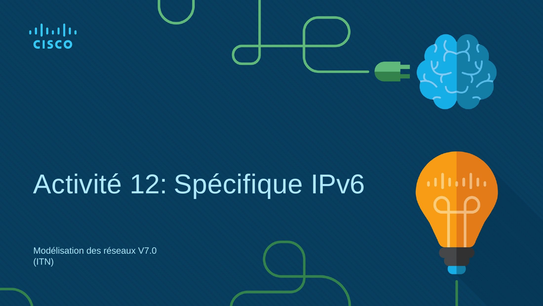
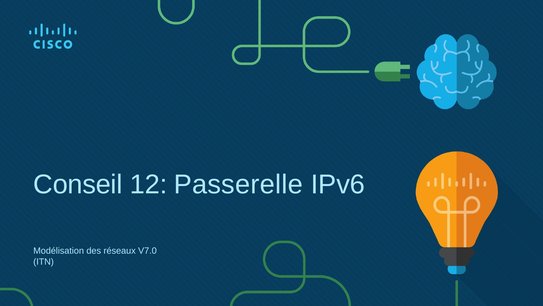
Activité: Activité -> Conseil (78, 184)
Spécifique: Spécifique -> Passerelle (238, 184)
